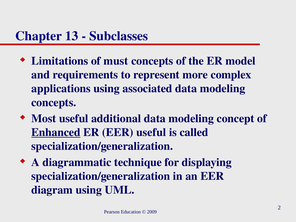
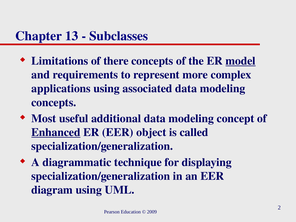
must: must -> there (116, 61)
model underline: none -> present (241, 61)
EER useful: useful -> object (151, 132)
